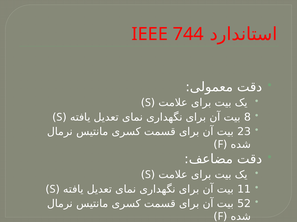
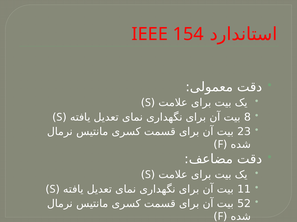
744: 744 -> 154 (188, 34)
